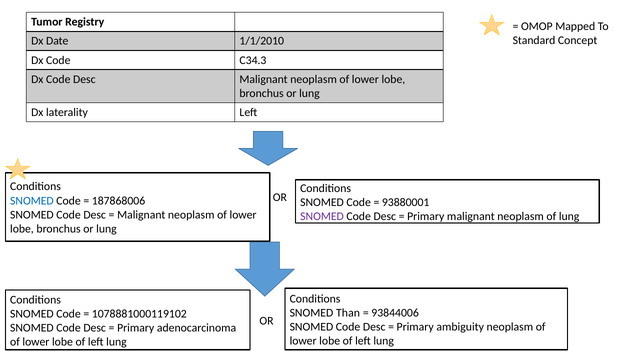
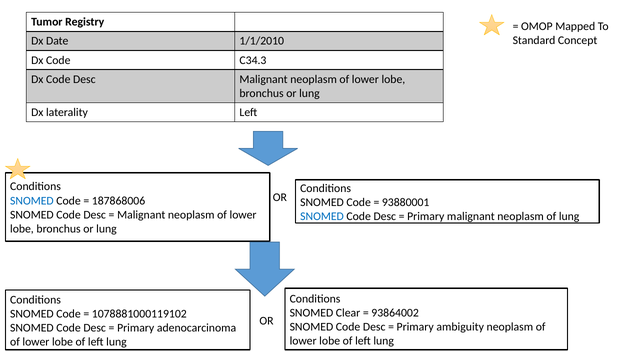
SNOMED colour: purple -> blue (322, 216)
Than: Than -> Clear (348, 312)
93844006: 93844006 -> 93864002 (395, 312)
